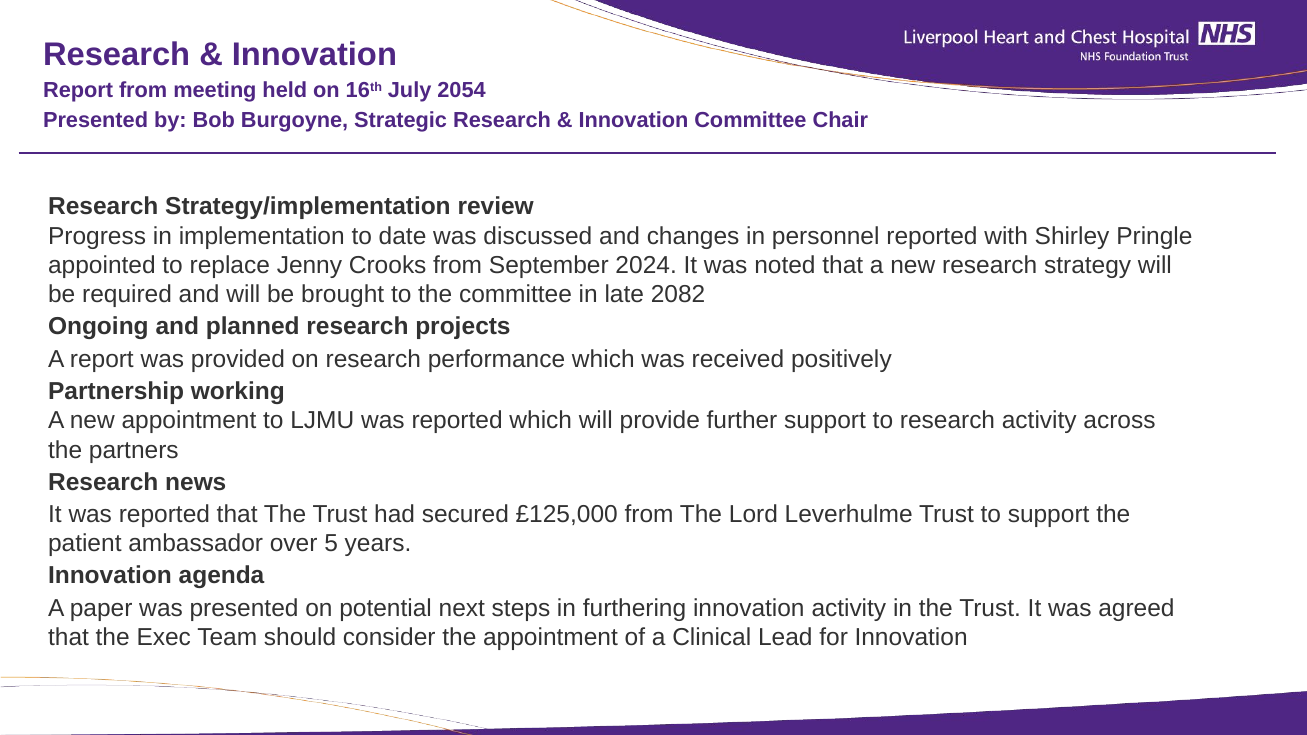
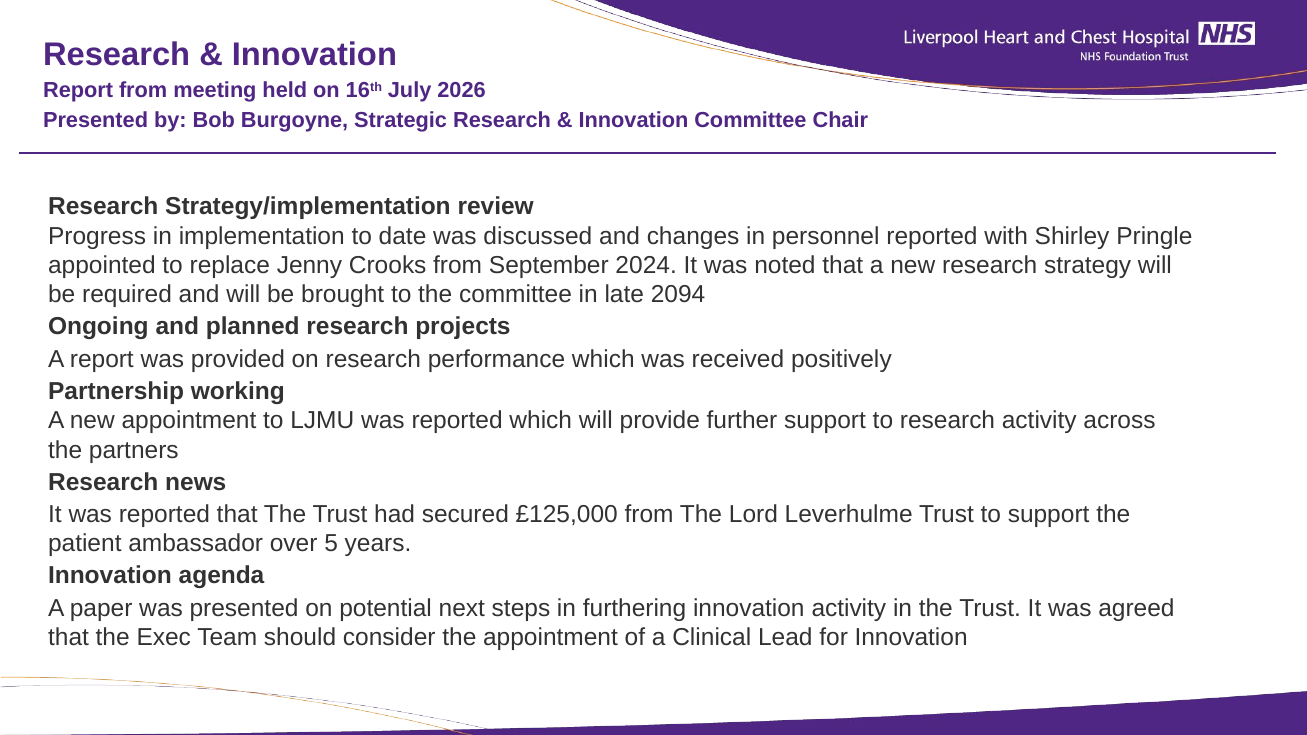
2054: 2054 -> 2026 (462, 91)
2082: 2082 -> 2094 (678, 295)
